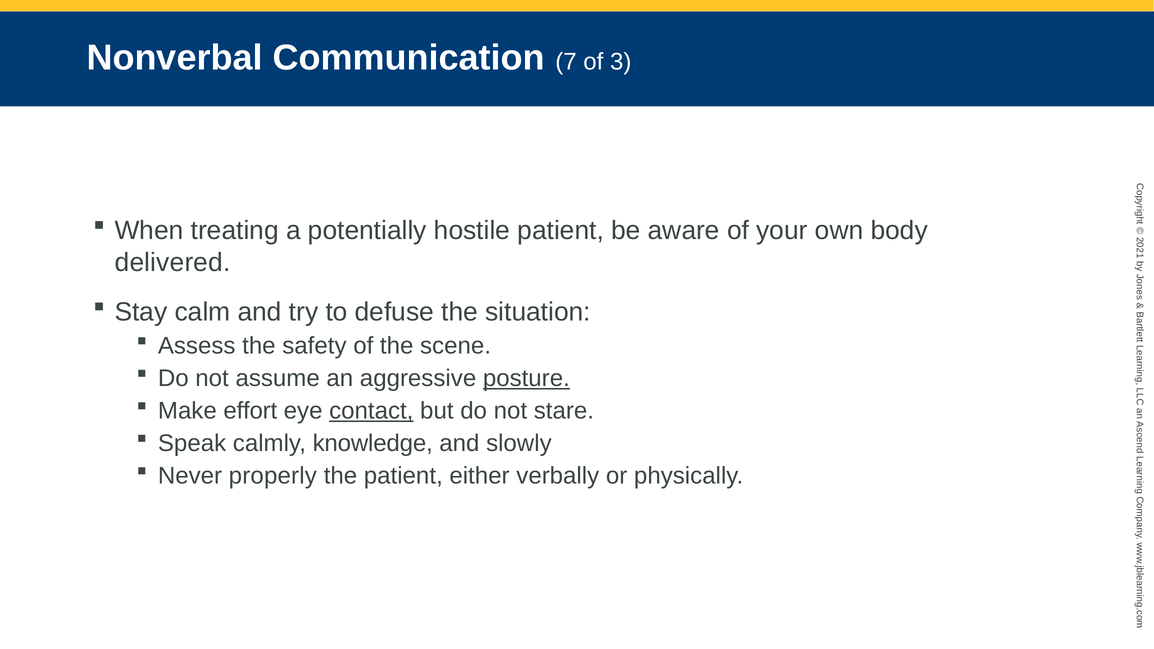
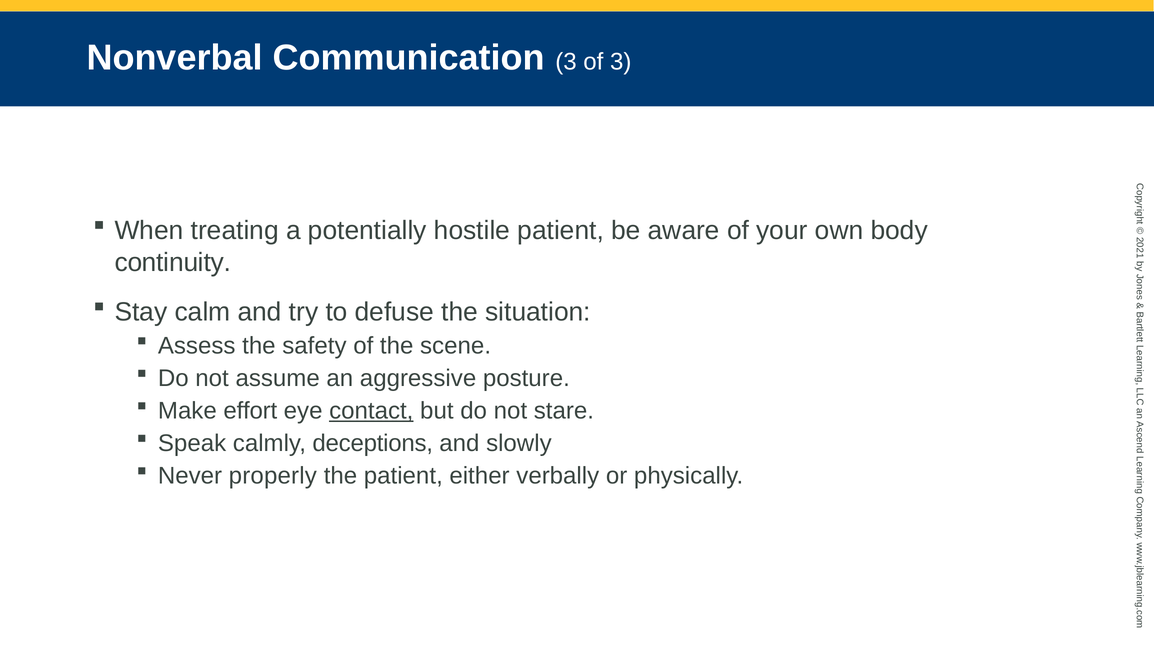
Communication 7: 7 -> 3 (566, 62)
delivered: delivered -> continuity (173, 262)
posture underline: present -> none (526, 378)
knowledge: knowledge -> deceptions (373, 443)
